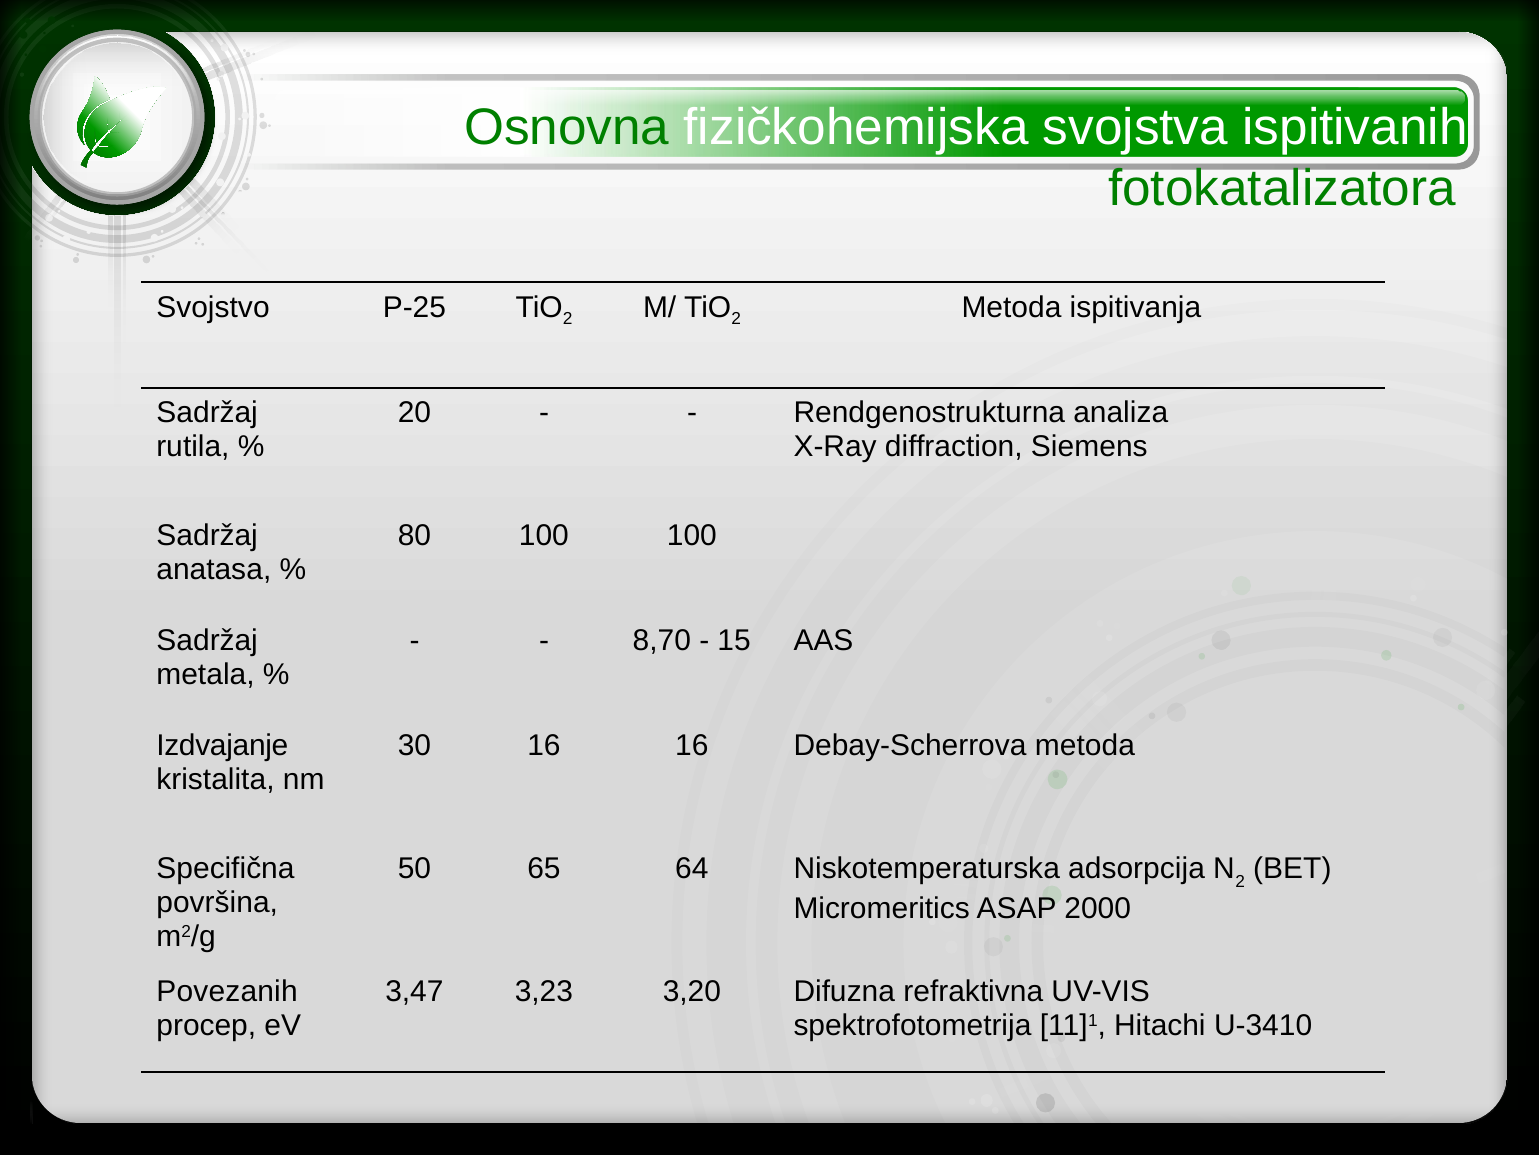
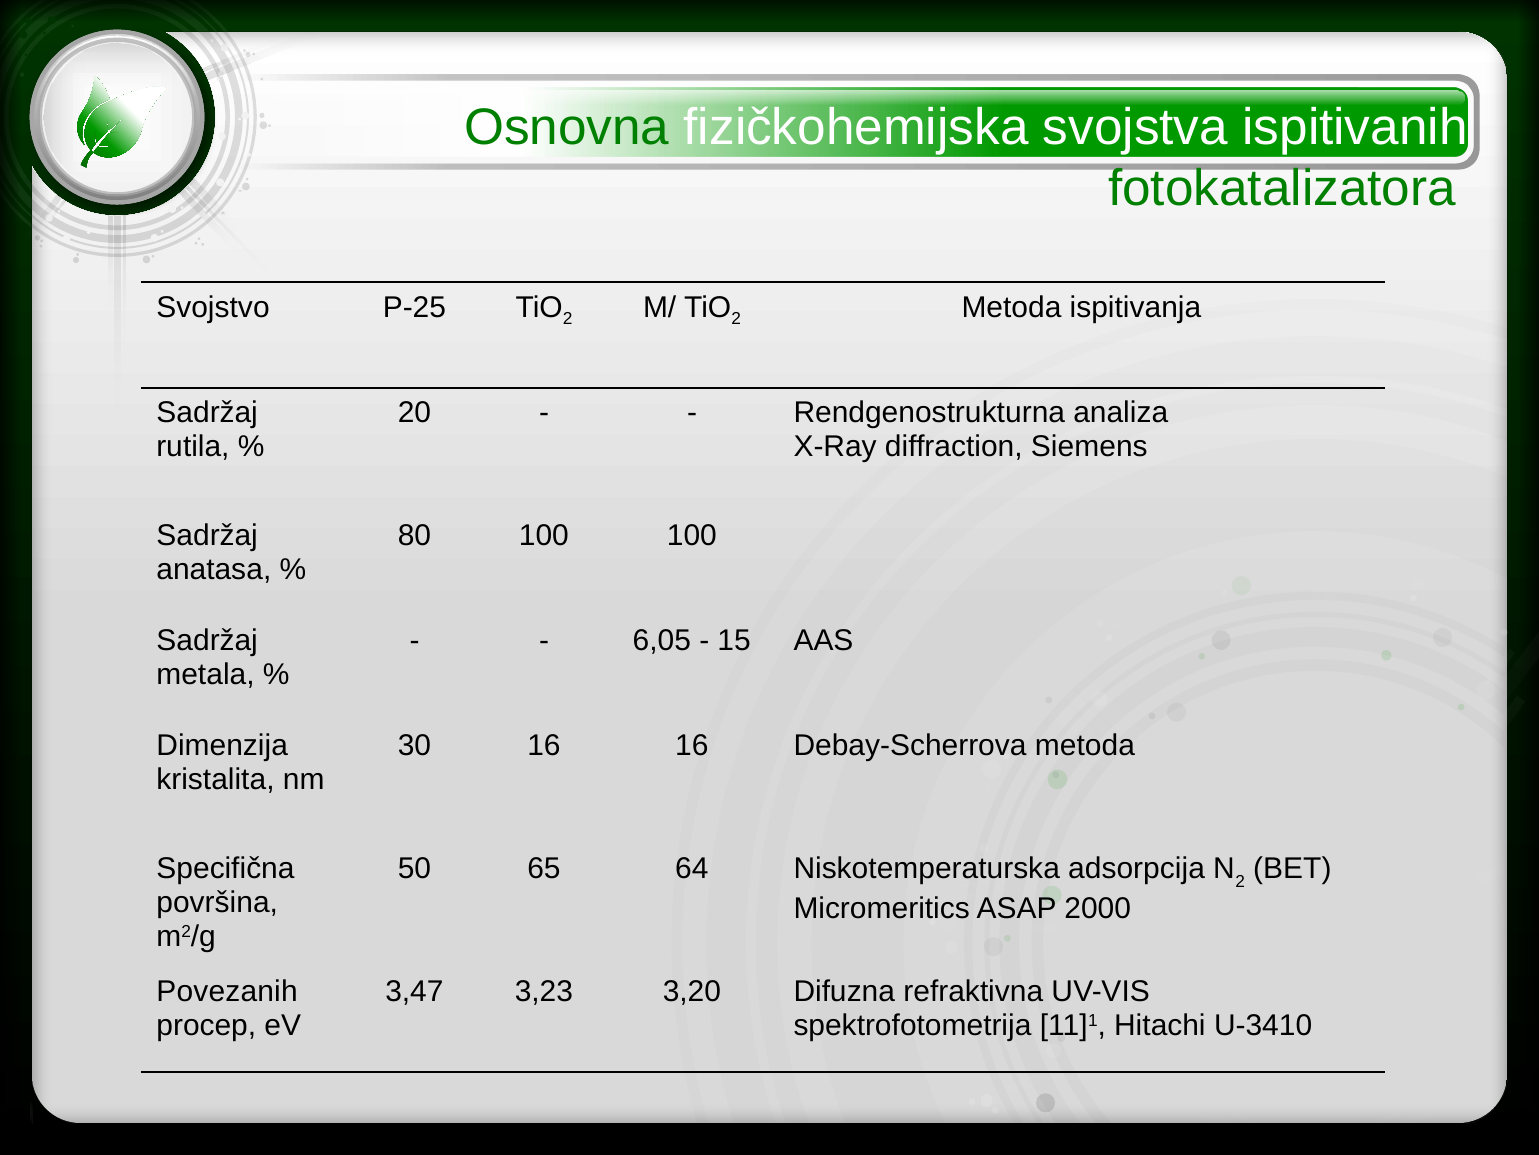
8,70: 8,70 -> 6,05 (662, 640)
Izdvajanje: Izdvajanje -> Dimenzija (222, 745)
